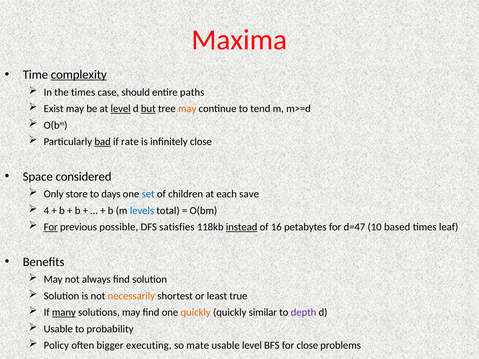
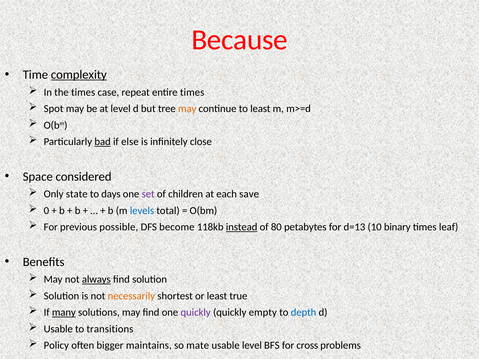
Maxima: Maxima -> Because (240, 40)
should: should -> repeat (136, 92)
entire paths: paths -> times (192, 92)
Exist: Exist -> Spot (54, 109)
level underline: present -> none (121, 109)
but underline: present -> none (148, 109)
to tend: tend -> least (260, 109)
rate: rate -> else (130, 142)
store: store -> state (77, 194)
set colour: blue -> purple (148, 194)
4: 4 -> 0 (46, 211)
For underline: present -> none (51, 227)
satisfies: satisfies -> become (177, 227)
16: 16 -> 80 (276, 227)
d=47: d=47 -> d=13 (354, 227)
based: based -> binary (397, 227)
always underline: none -> present (96, 280)
quickly colour: orange -> purple (196, 313)
similar: similar -> empty (263, 313)
depth colour: purple -> blue (304, 313)
probability: probability -> transitions (110, 329)
executing: executing -> maintains (149, 346)
for close: close -> cross (307, 346)
